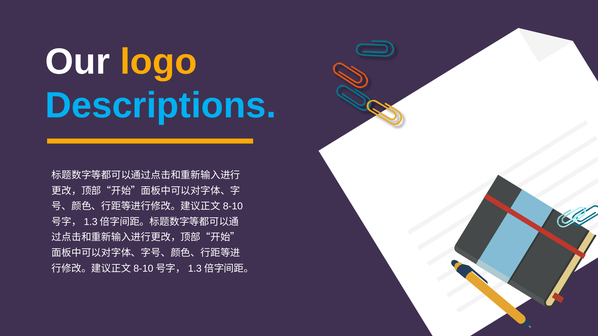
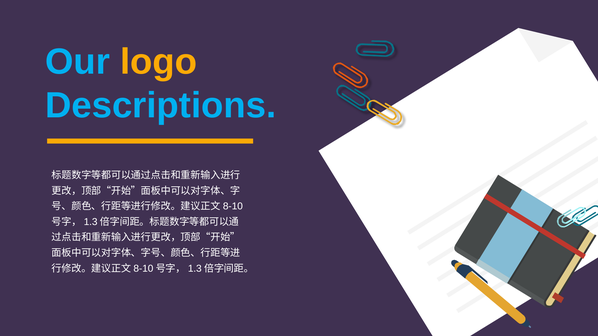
Our colour: white -> light blue (77, 62)
